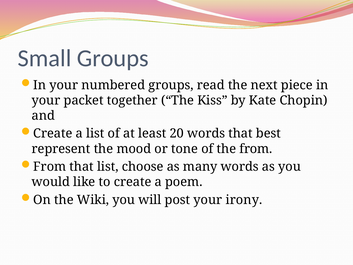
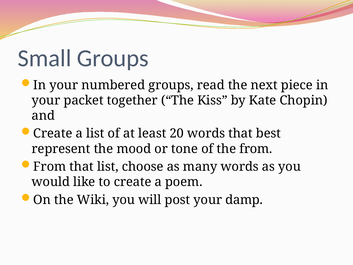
irony: irony -> damp (244, 200)
